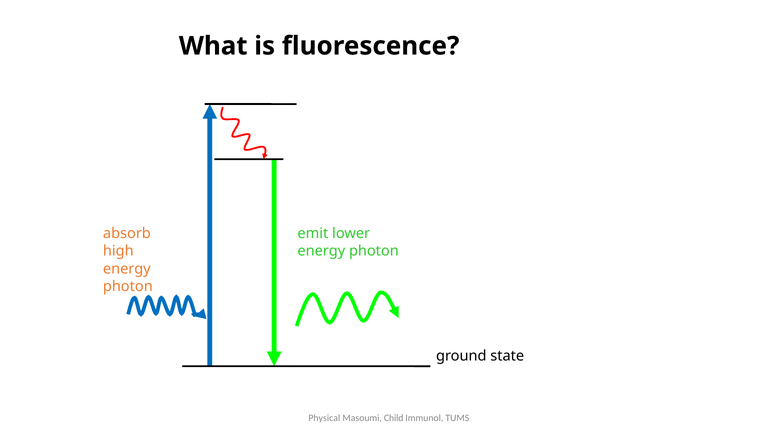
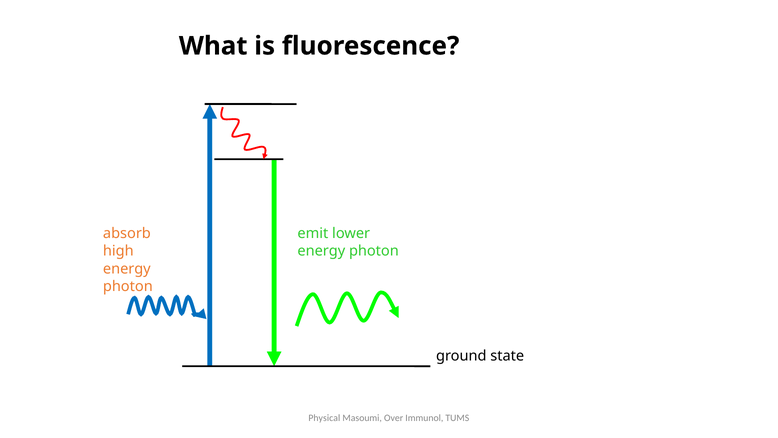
Child: Child -> Over (394, 418)
